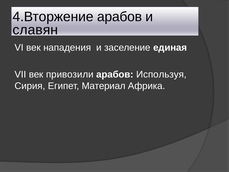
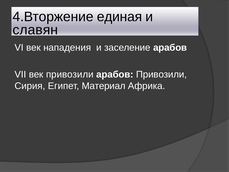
4.Вторжение арабов: арабов -> единая (120, 17)
заселение единая: единая -> арабов (170, 48)
арабов Используя: Используя -> Привозили (161, 74)
